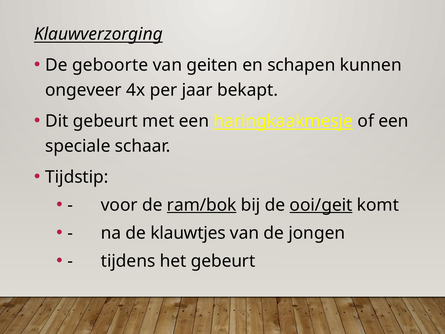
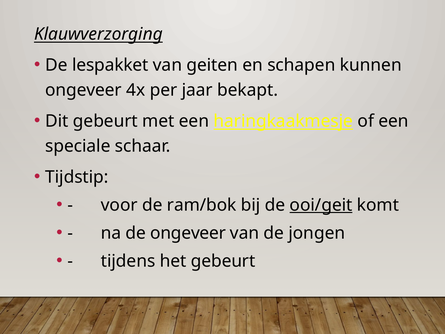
geboorte: geboorte -> lespakket (110, 65)
ram/bok underline: present -> none (202, 205)
de klauwtjes: klauwtjes -> ongeveer (188, 233)
